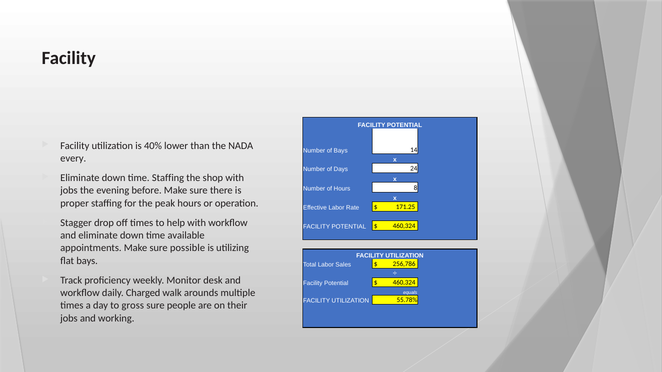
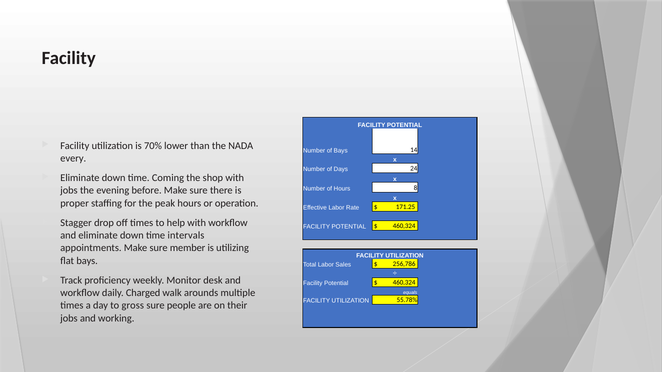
40%: 40% -> 70% (153, 146)
time Staffing: Staffing -> Coming (168, 178)
available: available -> intervals (186, 236)
possible: possible -> member (188, 248)
